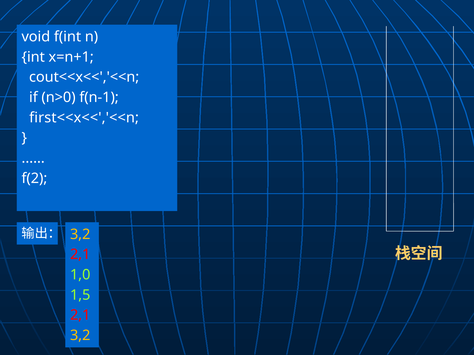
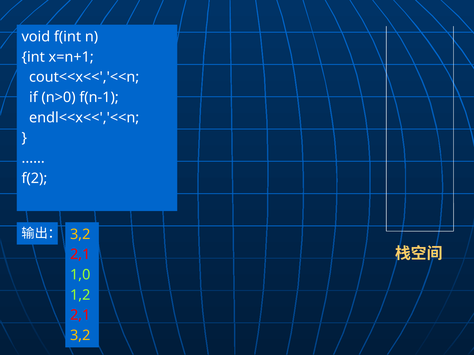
first<<x<<','<<n: first<<x<<','<<n -> endl<<x<<','<<n (84, 118)
1,5: 1,5 -> 1,2 (80, 295)
